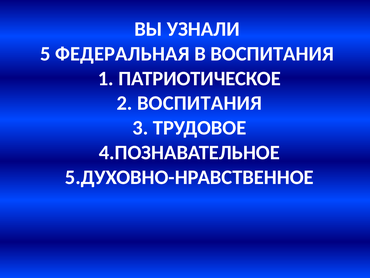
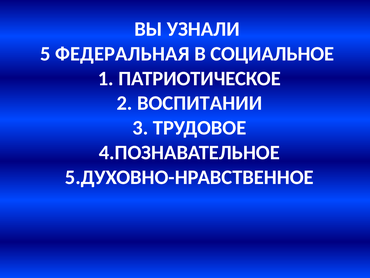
В ВОСПИТАНИЯ: ВОСПИТАНИЯ -> СОЦИАЛЬНОЕ (272, 54)
2 ВОСПИТАНИЯ: ВОСПИТАНИЯ -> ВОСПИТАНИИ (200, 103)
